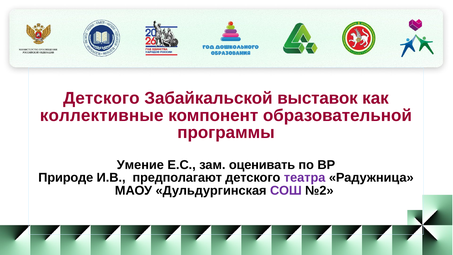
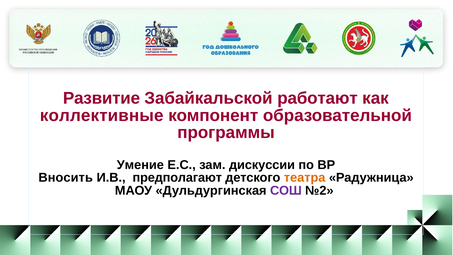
Детского: Детского -> Развитие (102, 98)
выставок: выставок -> работают (317, 98)
оценивать: оценивать -> дискуссии (262, 165)
Природе: Природе -> Вносить (66, 178)
театра colour: purple -> orange (305, 178)
